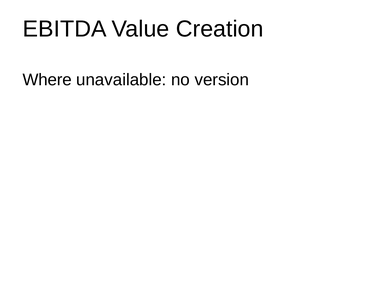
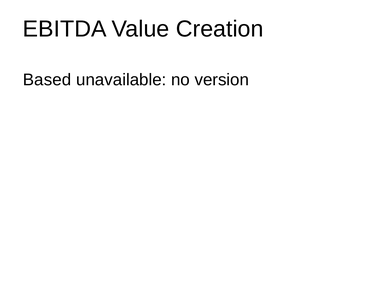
Where: Where -> Based (47, 80)
